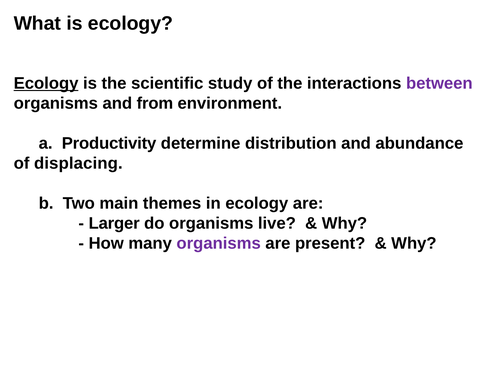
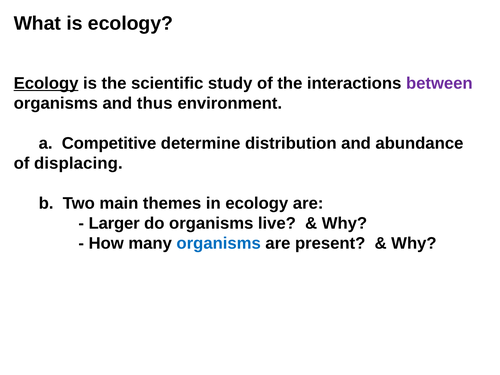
from: from -> thus (155, 103)
Productivity: Productivity -> Competitive (109, 143)
organisms colour: purple -> blue (219, 243)
